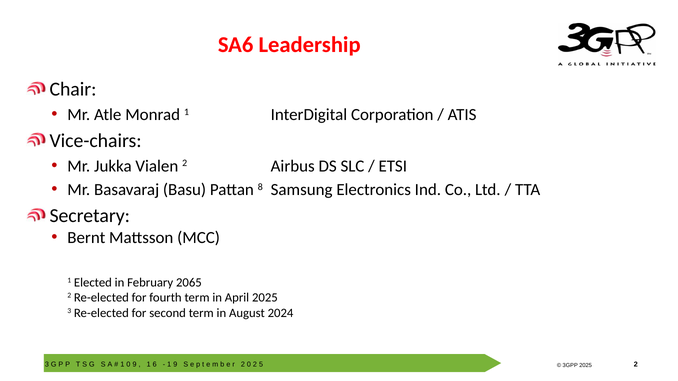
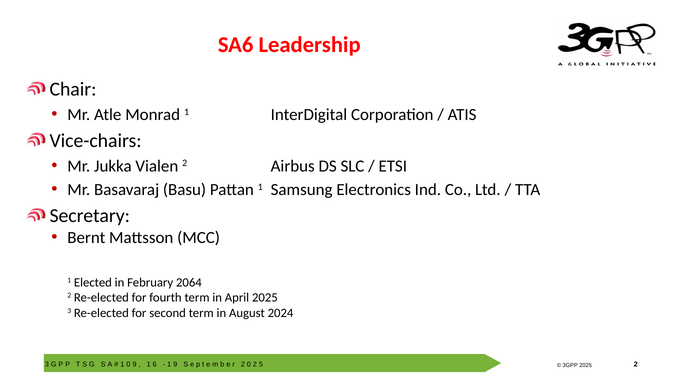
Pattan 8: 8 -> 1 (260, 187)
2065: 2065 -> 2064 (189, 283)
